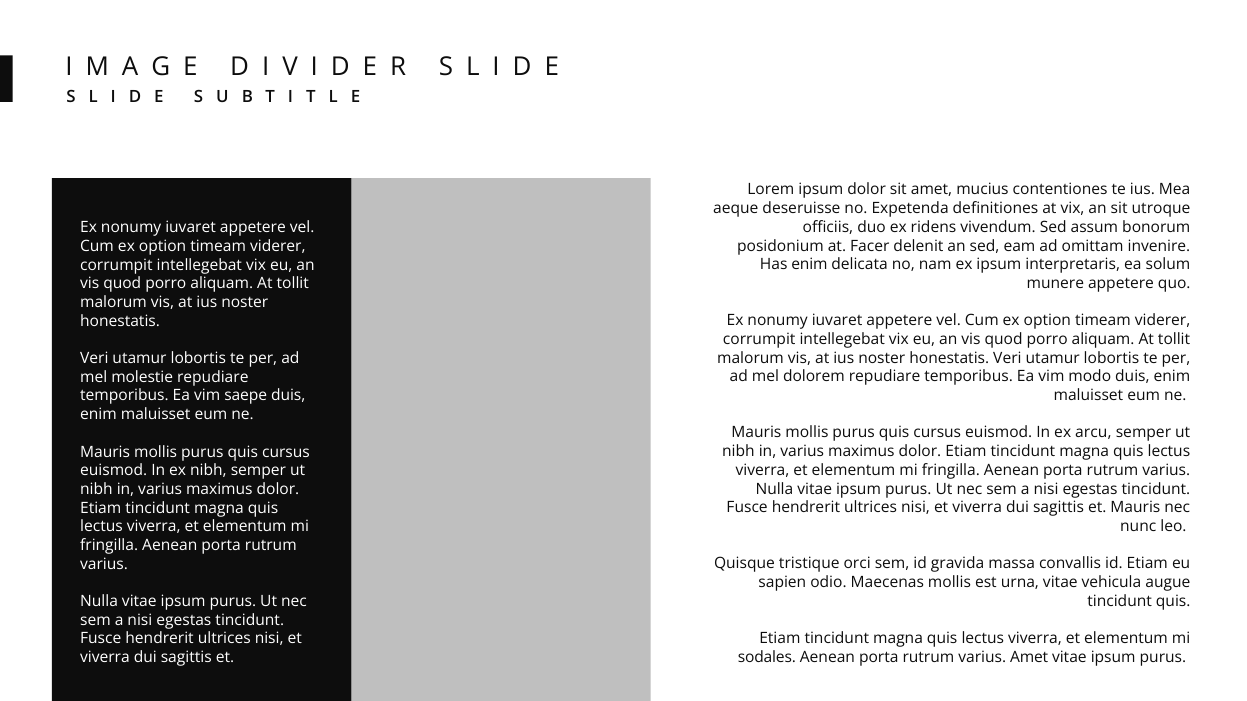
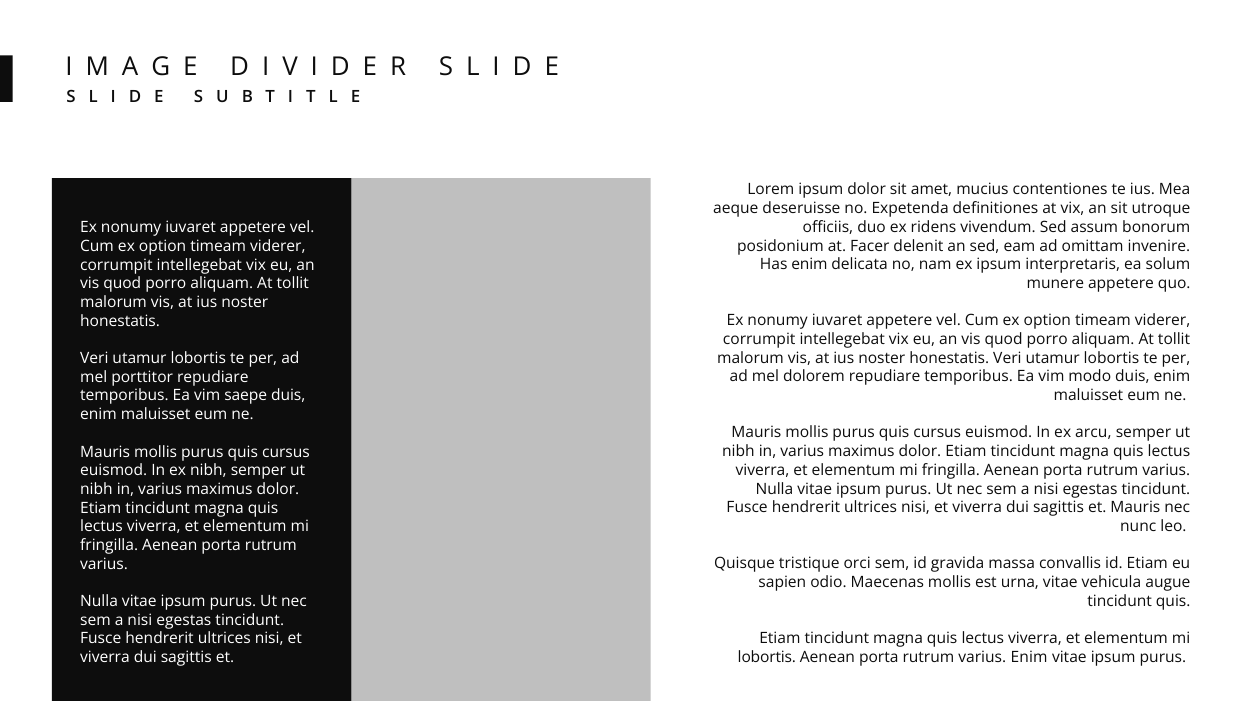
molestie: molestie -> porttitor (142, 377)
sodales: sodales -> lobortis (767, 658)
varius Amet: Amet -> Enim (1029, 658)
